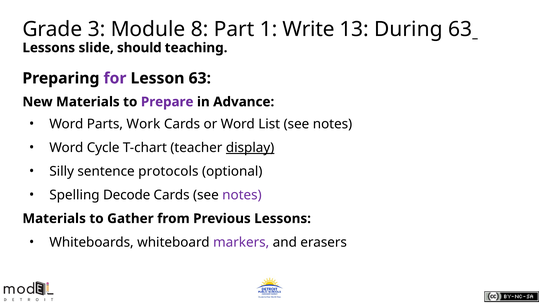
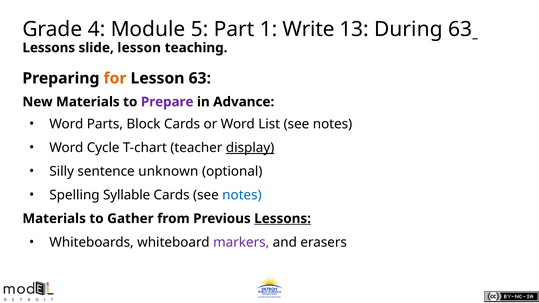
3: 3 -> 4 (97, 29)
8: 8 -> 5 (200, 29)
slide should: should -> lesson (139, 48)
for colour: purple -> orange (115, 78)
Work: Work -> Block (143, 124)
protocols: protocols -> unknown (168, 171)
Decode: Decode -> Syllable (127, 195)
notes colour: purple -> blue (242, 195)
Lessons underline: none -> present (283, 219)
